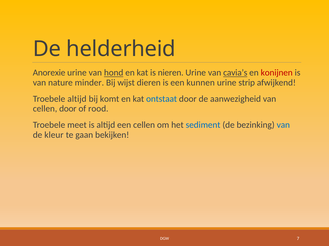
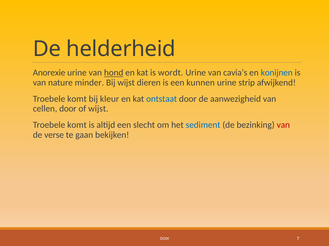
nieren: nieren -> wordt (171, 73)
cavia’s underline: present -> none (235, 73)
konijnen colour: red -> blue (277, 73)
altijd: altijd -> komt (77, 99)
komt: komt -> kleur (110, 99)
of rood: rood -> wijst (98, 109)
meet: meet -> komt (77, 125)
een cellen: cellen -> slecht (144, 125)
van colour: blue -> red (283, 125)
kleur: kleur -> verse (54, 135)
